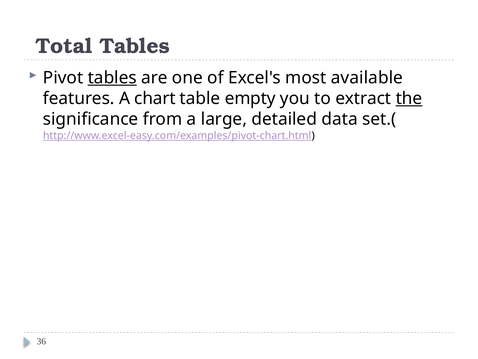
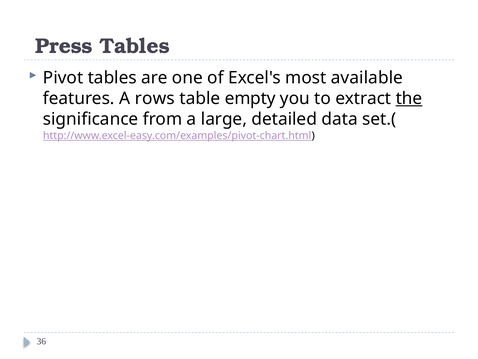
Total: Total -> Press (64, 46)
tables underline: present -> none (112, 78)
chart: chart -> rows (155, 98)
